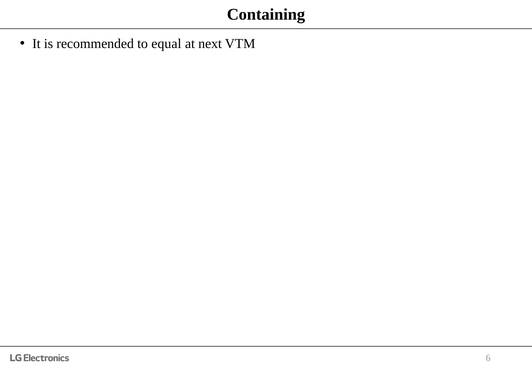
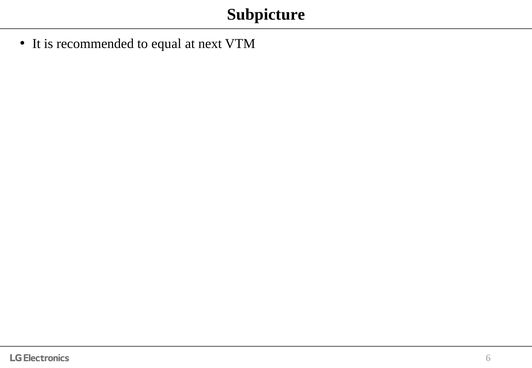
Containing: Containing -> Subpicture (266, 14)
